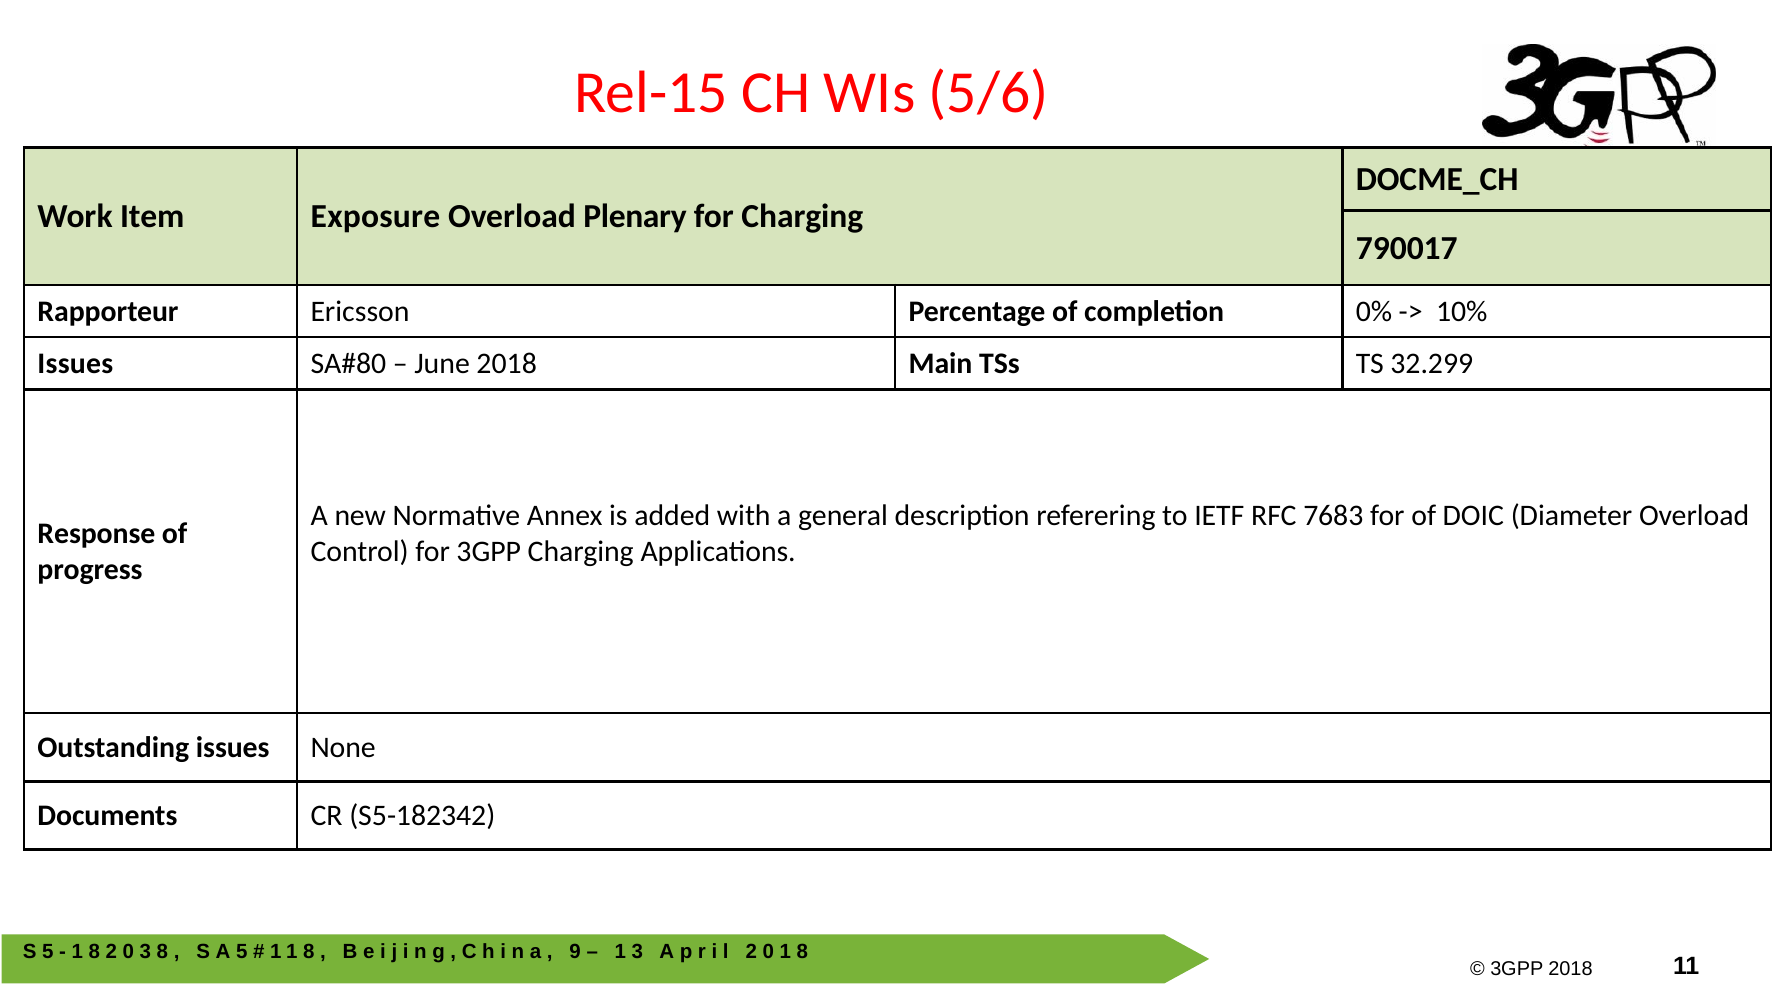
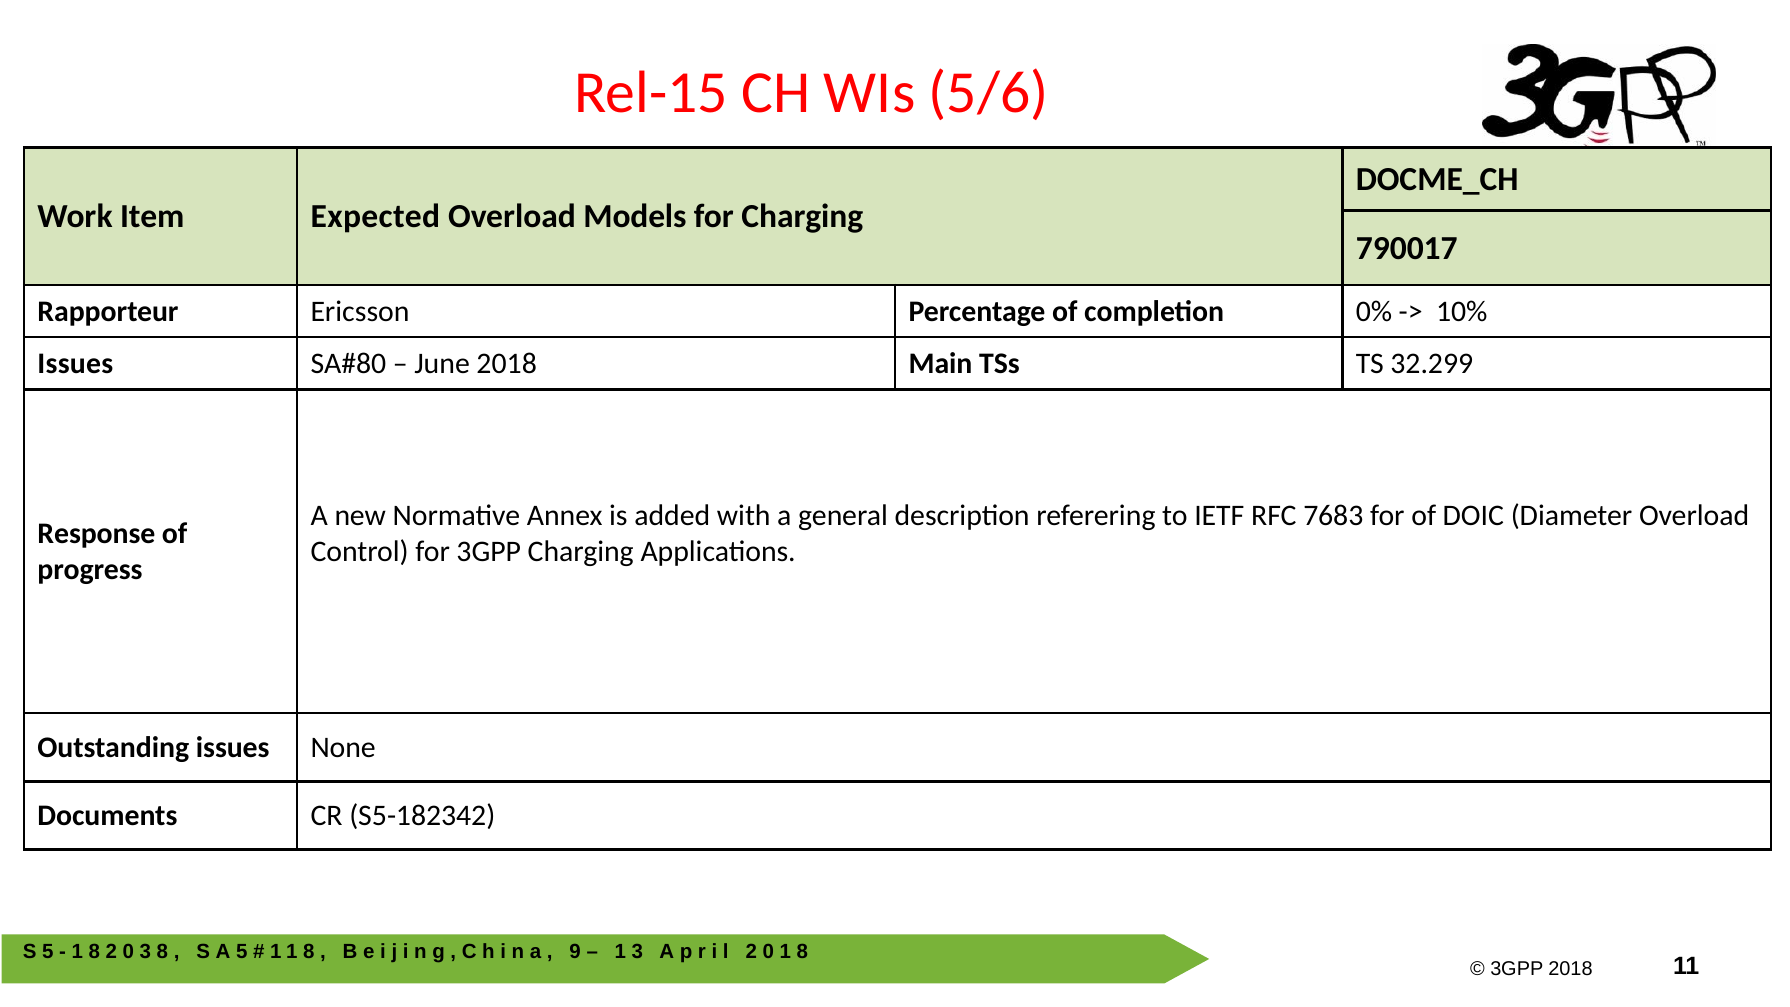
Exposure: Exposure -> Expected (375, 217)
Plenary: Plenary -> Models (635, 217)
